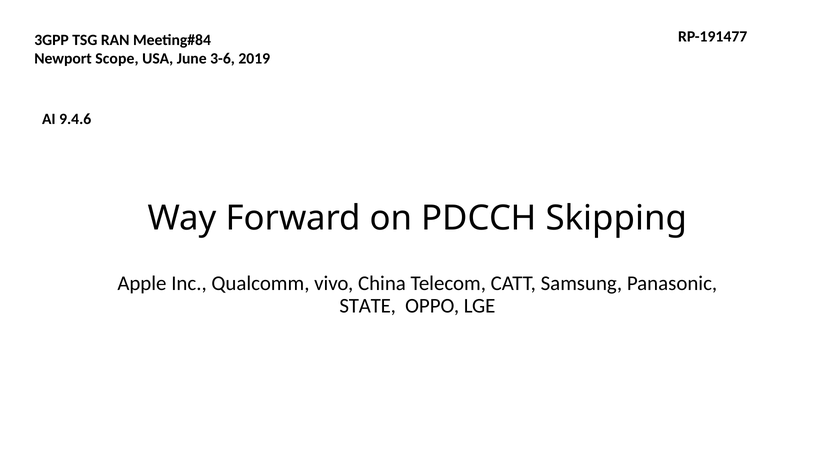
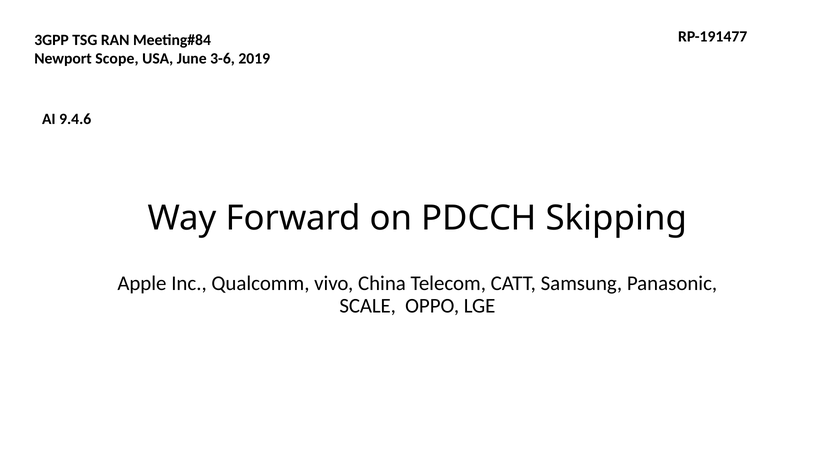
STATE: STATE -> SCALE (368, 306)
